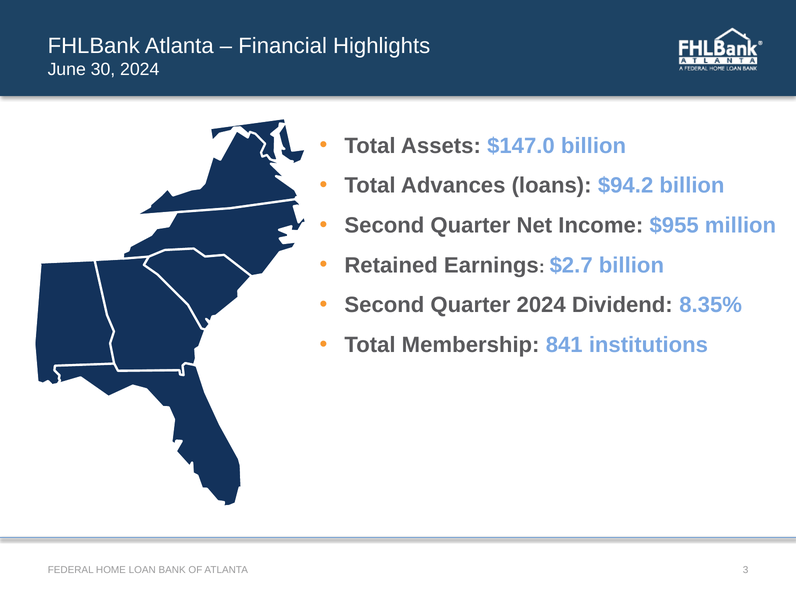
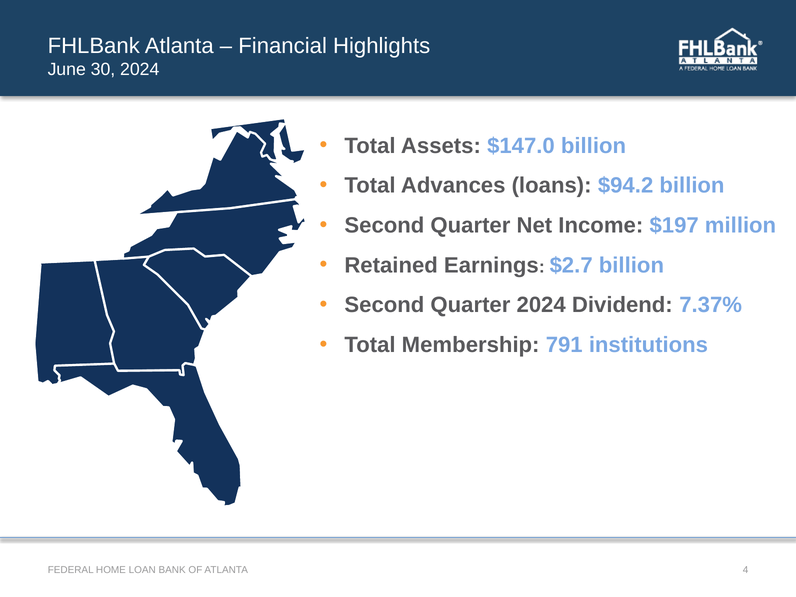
$955: $955 -> $197 (674, 226)
8.35%: 8.35% -> 7.37% (711, 305)
841: 841 -> 791 (564, 345)
3: 3 -> 4 (746, 570)
